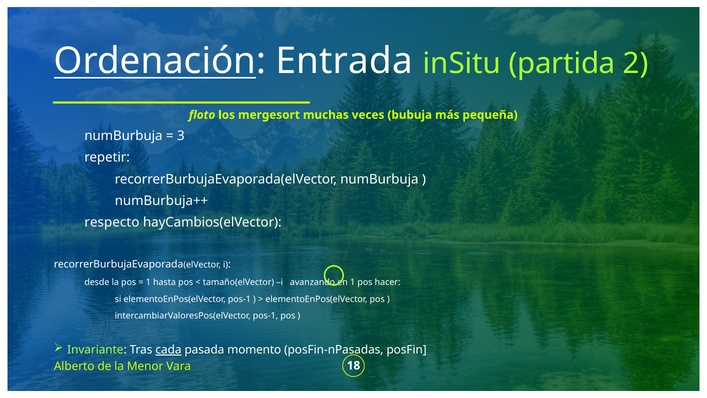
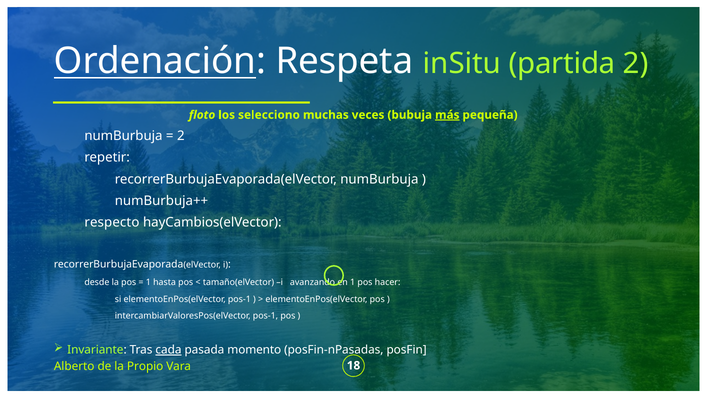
Entrada: Entrada -> Respeta (344, 61)
mergesort: mergesort -> selecciono (269, 115)
más underline: none -> present (447, 115)
3: 3 -> 2 (181, 136)
Menor: Menor -> Propio (145, 366)
